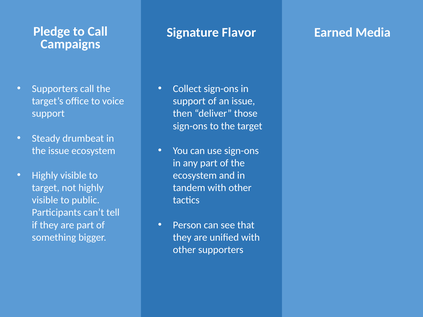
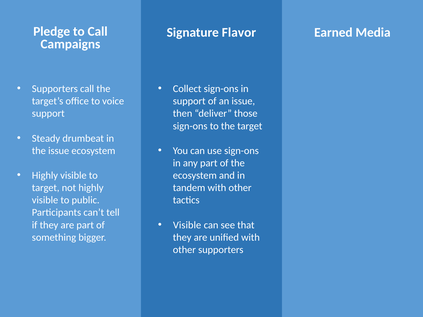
Person: Person -> Visible (187, 225)
